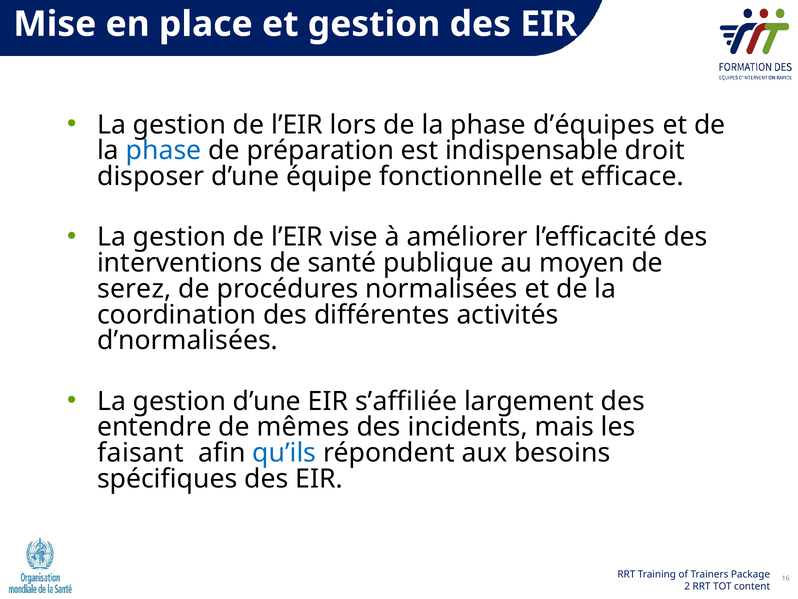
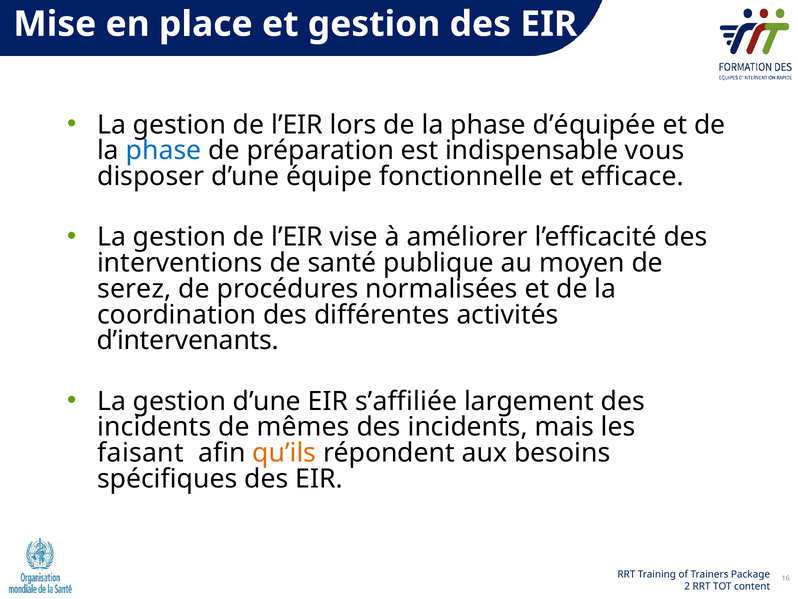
d’équipes: d’équipes -> d’équipée (594, 125)
droit: droit -> vous (655, 151)
d’normalisées: d’normalisées -> d’intervenants (188, 340)
entendre: entendre -> incidents (154, 427)
qu’ils colour: blue -> orange (284, 453)
